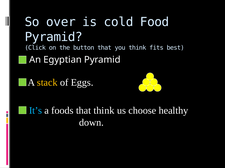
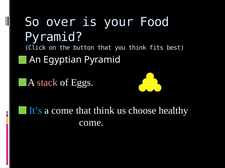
cold: cold -> your (119, 22)
stack colour: yellow -> pink (47, 83)
a foods: foods -> come (62, 111)
down: down -> come (91, 123)
